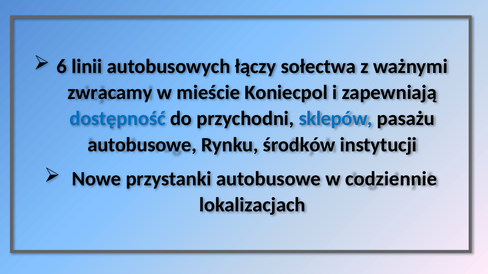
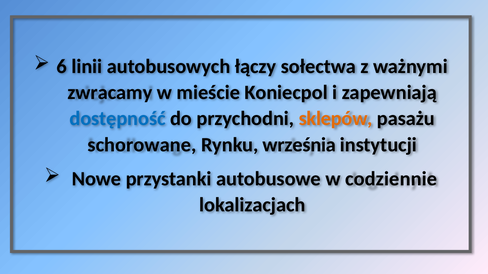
sklepów colour: blue -> orange (336, 119)
autobusowe: autobusowe -> schorowane (142, 145)
środków: środków -> września (299, 145)
